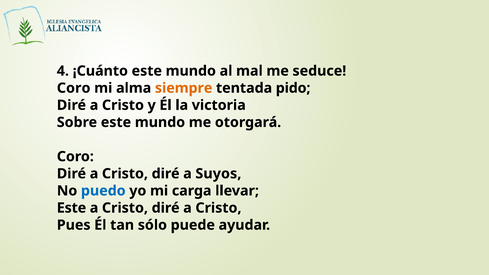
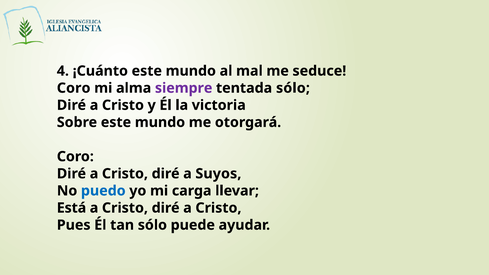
siempre colour: orange -> purple (184, 88)
tentada pido: pido -> sólo (293, 88)
Este: Este -> Está (71, 208)
